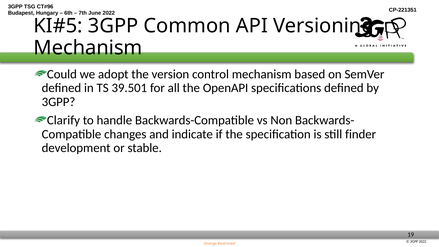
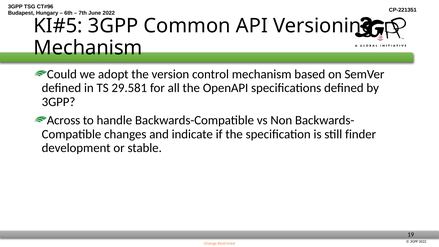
39.501: 39.501 -> 29.581 (129, 88)
Clarify: Clarify -> Across (64, 120)
